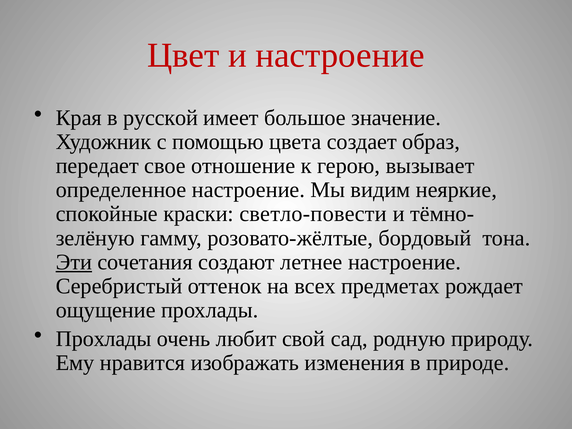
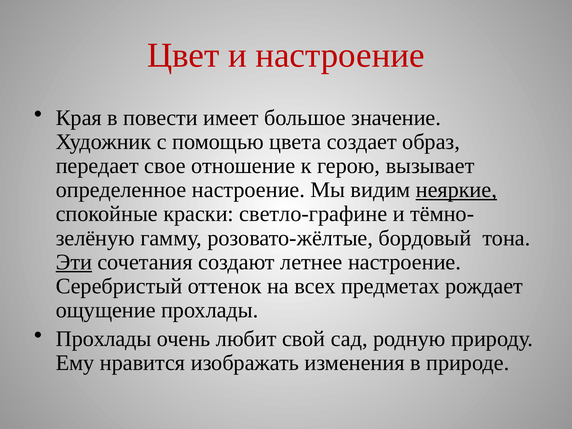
русской: русской -> повести (161, 118)
неяркие underline: none -> present (456, 190)
светло-повести: светло-повести -> светло-графине (313, 214)
